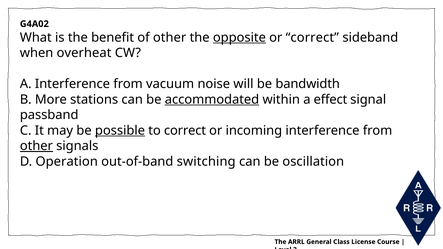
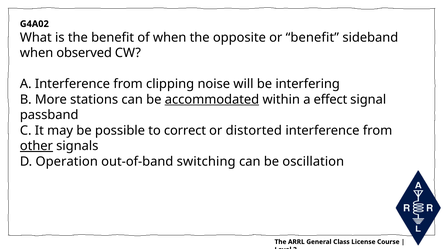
of other: other -> when (170, 37)
opposite underline: present -> none (239, 37)
or correct: correct -> benefit (312, 37)
overheat: overheat -> observed (84, 53)
vacuum: vacuum -> clipping (170, 84)
bandwidth: bandwidth -> interfering (308, 84)
possible underline: present -> none (120, 131)
incoming: incoming -> distorted (254, 131)
